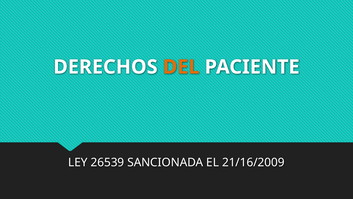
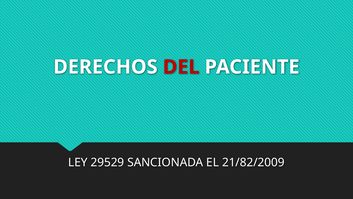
DEL colour: orange -> red (181, 67)
26539: 26539 -> 29529 (107, 162)
21/16/2009: 21/16/2009 -> 21/82/2009 (253, 162)
